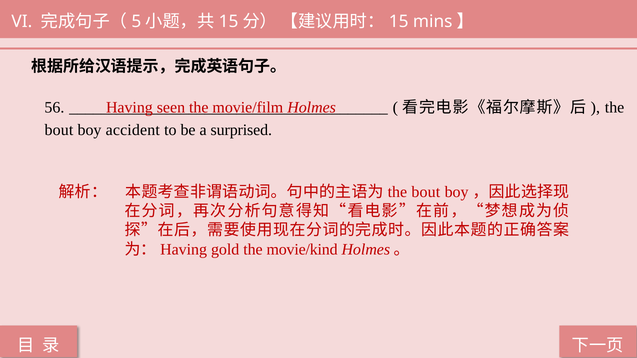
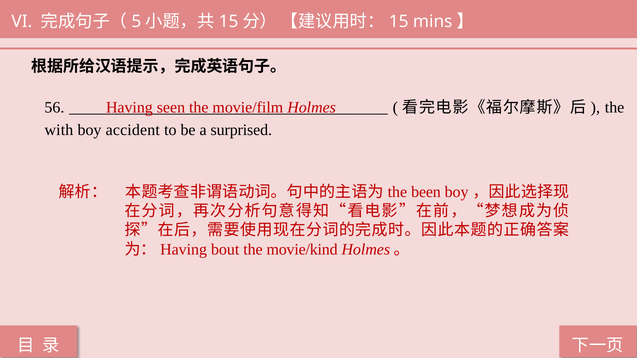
bout: bout -> with (59, 130)
bout: bout -> been (426, 192)
gold: gold -> bout (225, 249)
